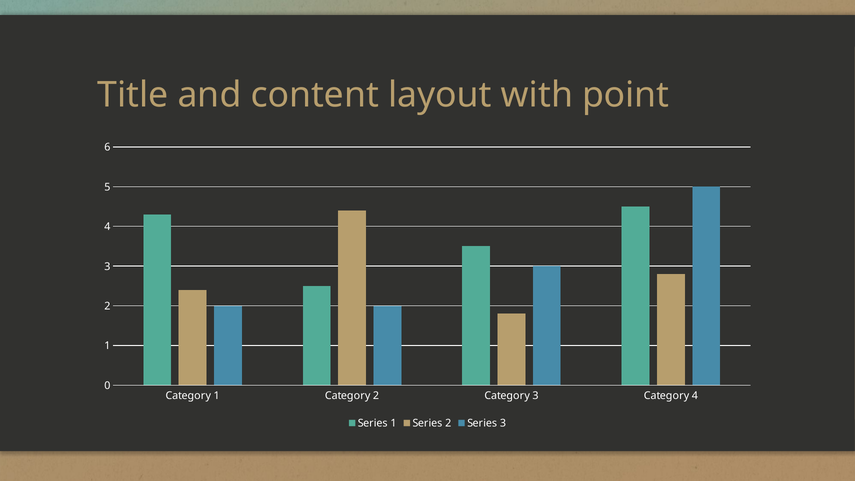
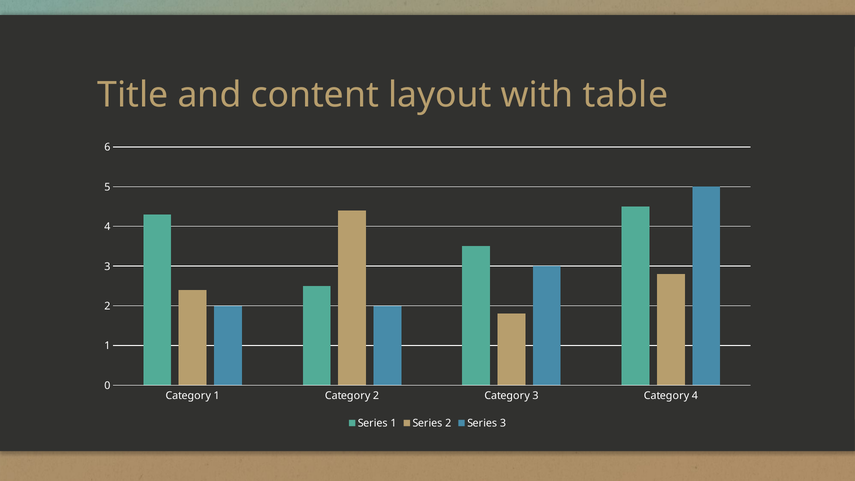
point: point -> table (625, 95)
